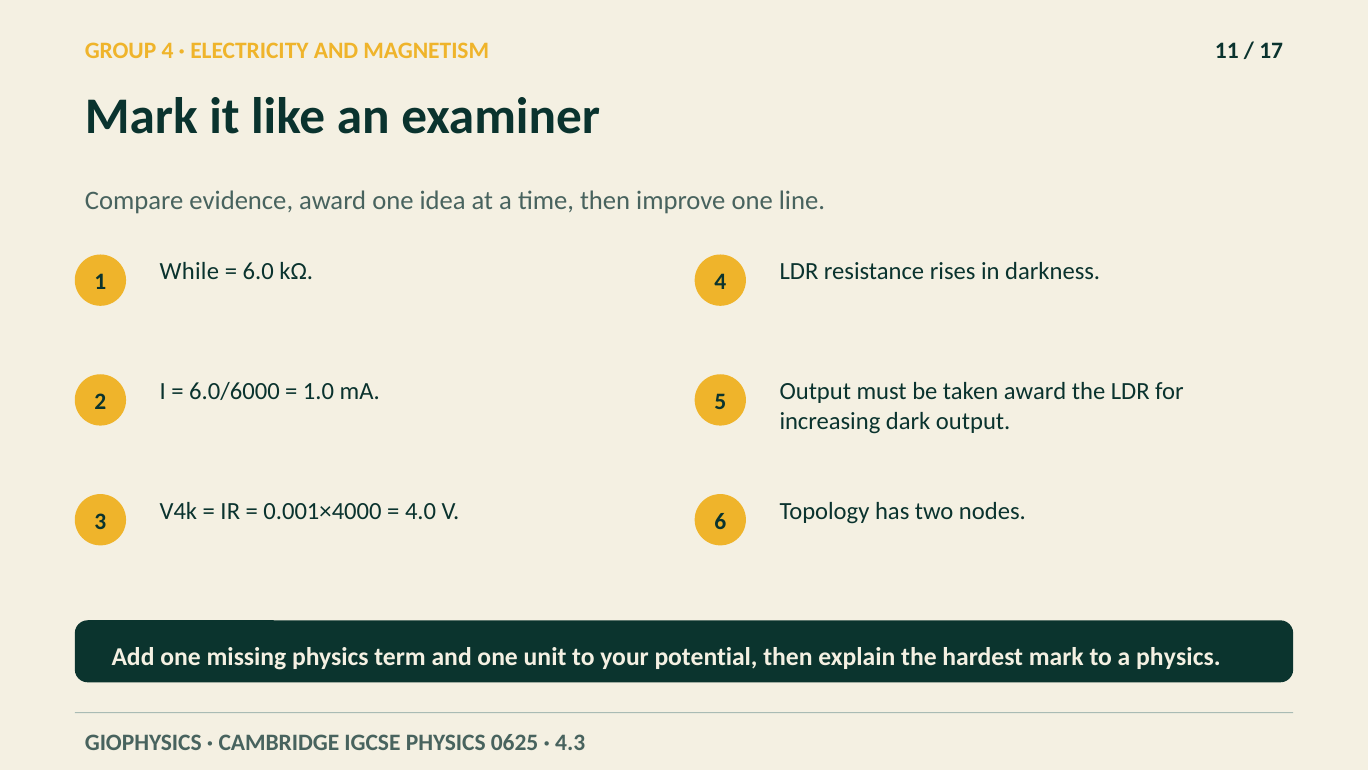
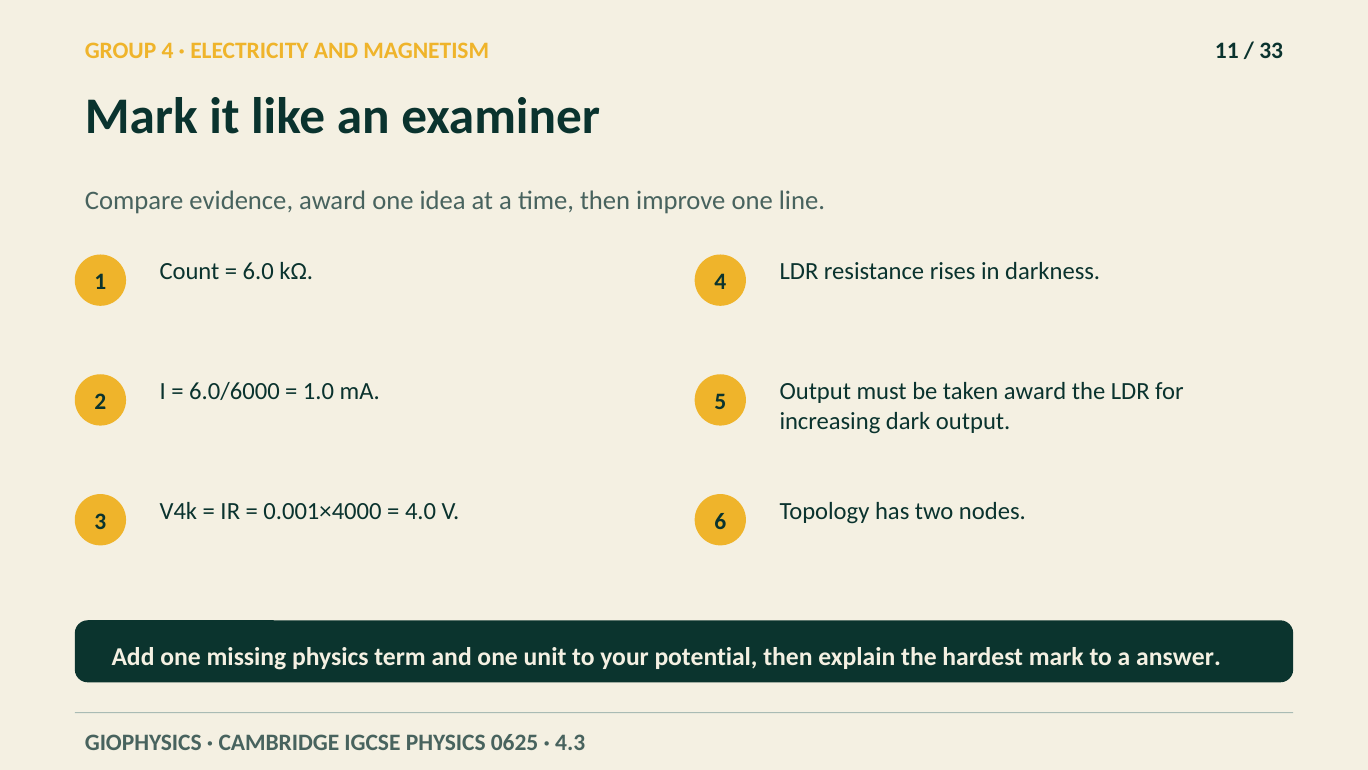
17: 17 -> 33 (1271, 51)
While: While -> Count (190, 272)
a physics: physics -> answer (1178, 657)
